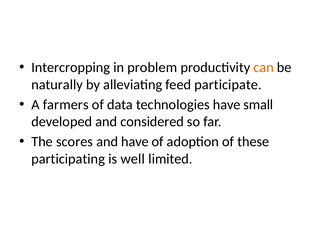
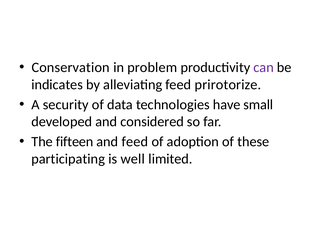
Intercropping: Intercropping -> Conservation (71, 67)
can colour: orange -> purple (264, 67)
naturally: naturally -> indicates (57, 84)
participate: participate -> prirotorize (228, 84)
farmers: farmers -> security (66, 104)
scores: scores -> fifteen (75, 142)
and have: have -> feed (135, 142)
